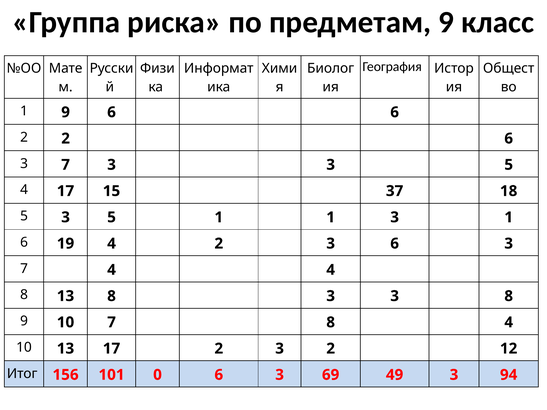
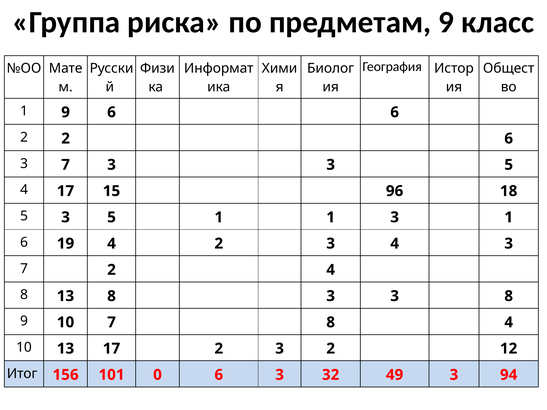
37: 37 -> 96 (395, 191)
3 6: 6 -> 4 (395, 244)
7 4: 4 -> 2 (112, 270)
69: 69 -> 32 (331, 375)
